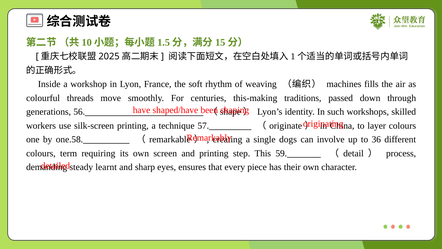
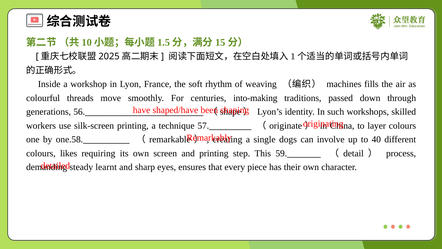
this-making: this-making -> into-making (255, 98)
36: 36 -> 40 (376, 139)
term: term -> likes (69, 153)
